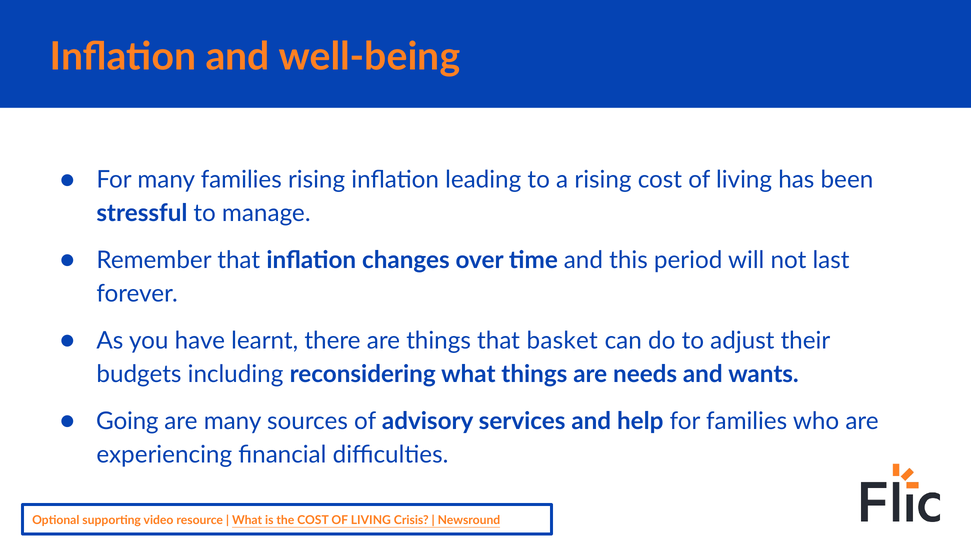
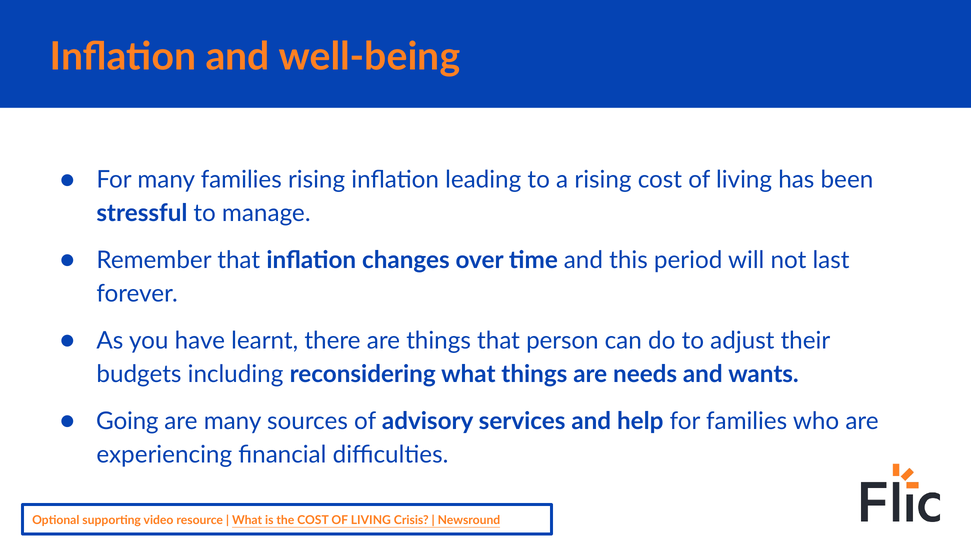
basket: basket -> person (562, 341)
